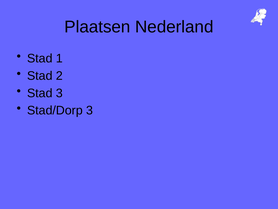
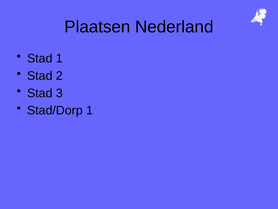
Stad/Dorp 3: 3 -> 1 (90, 110)
